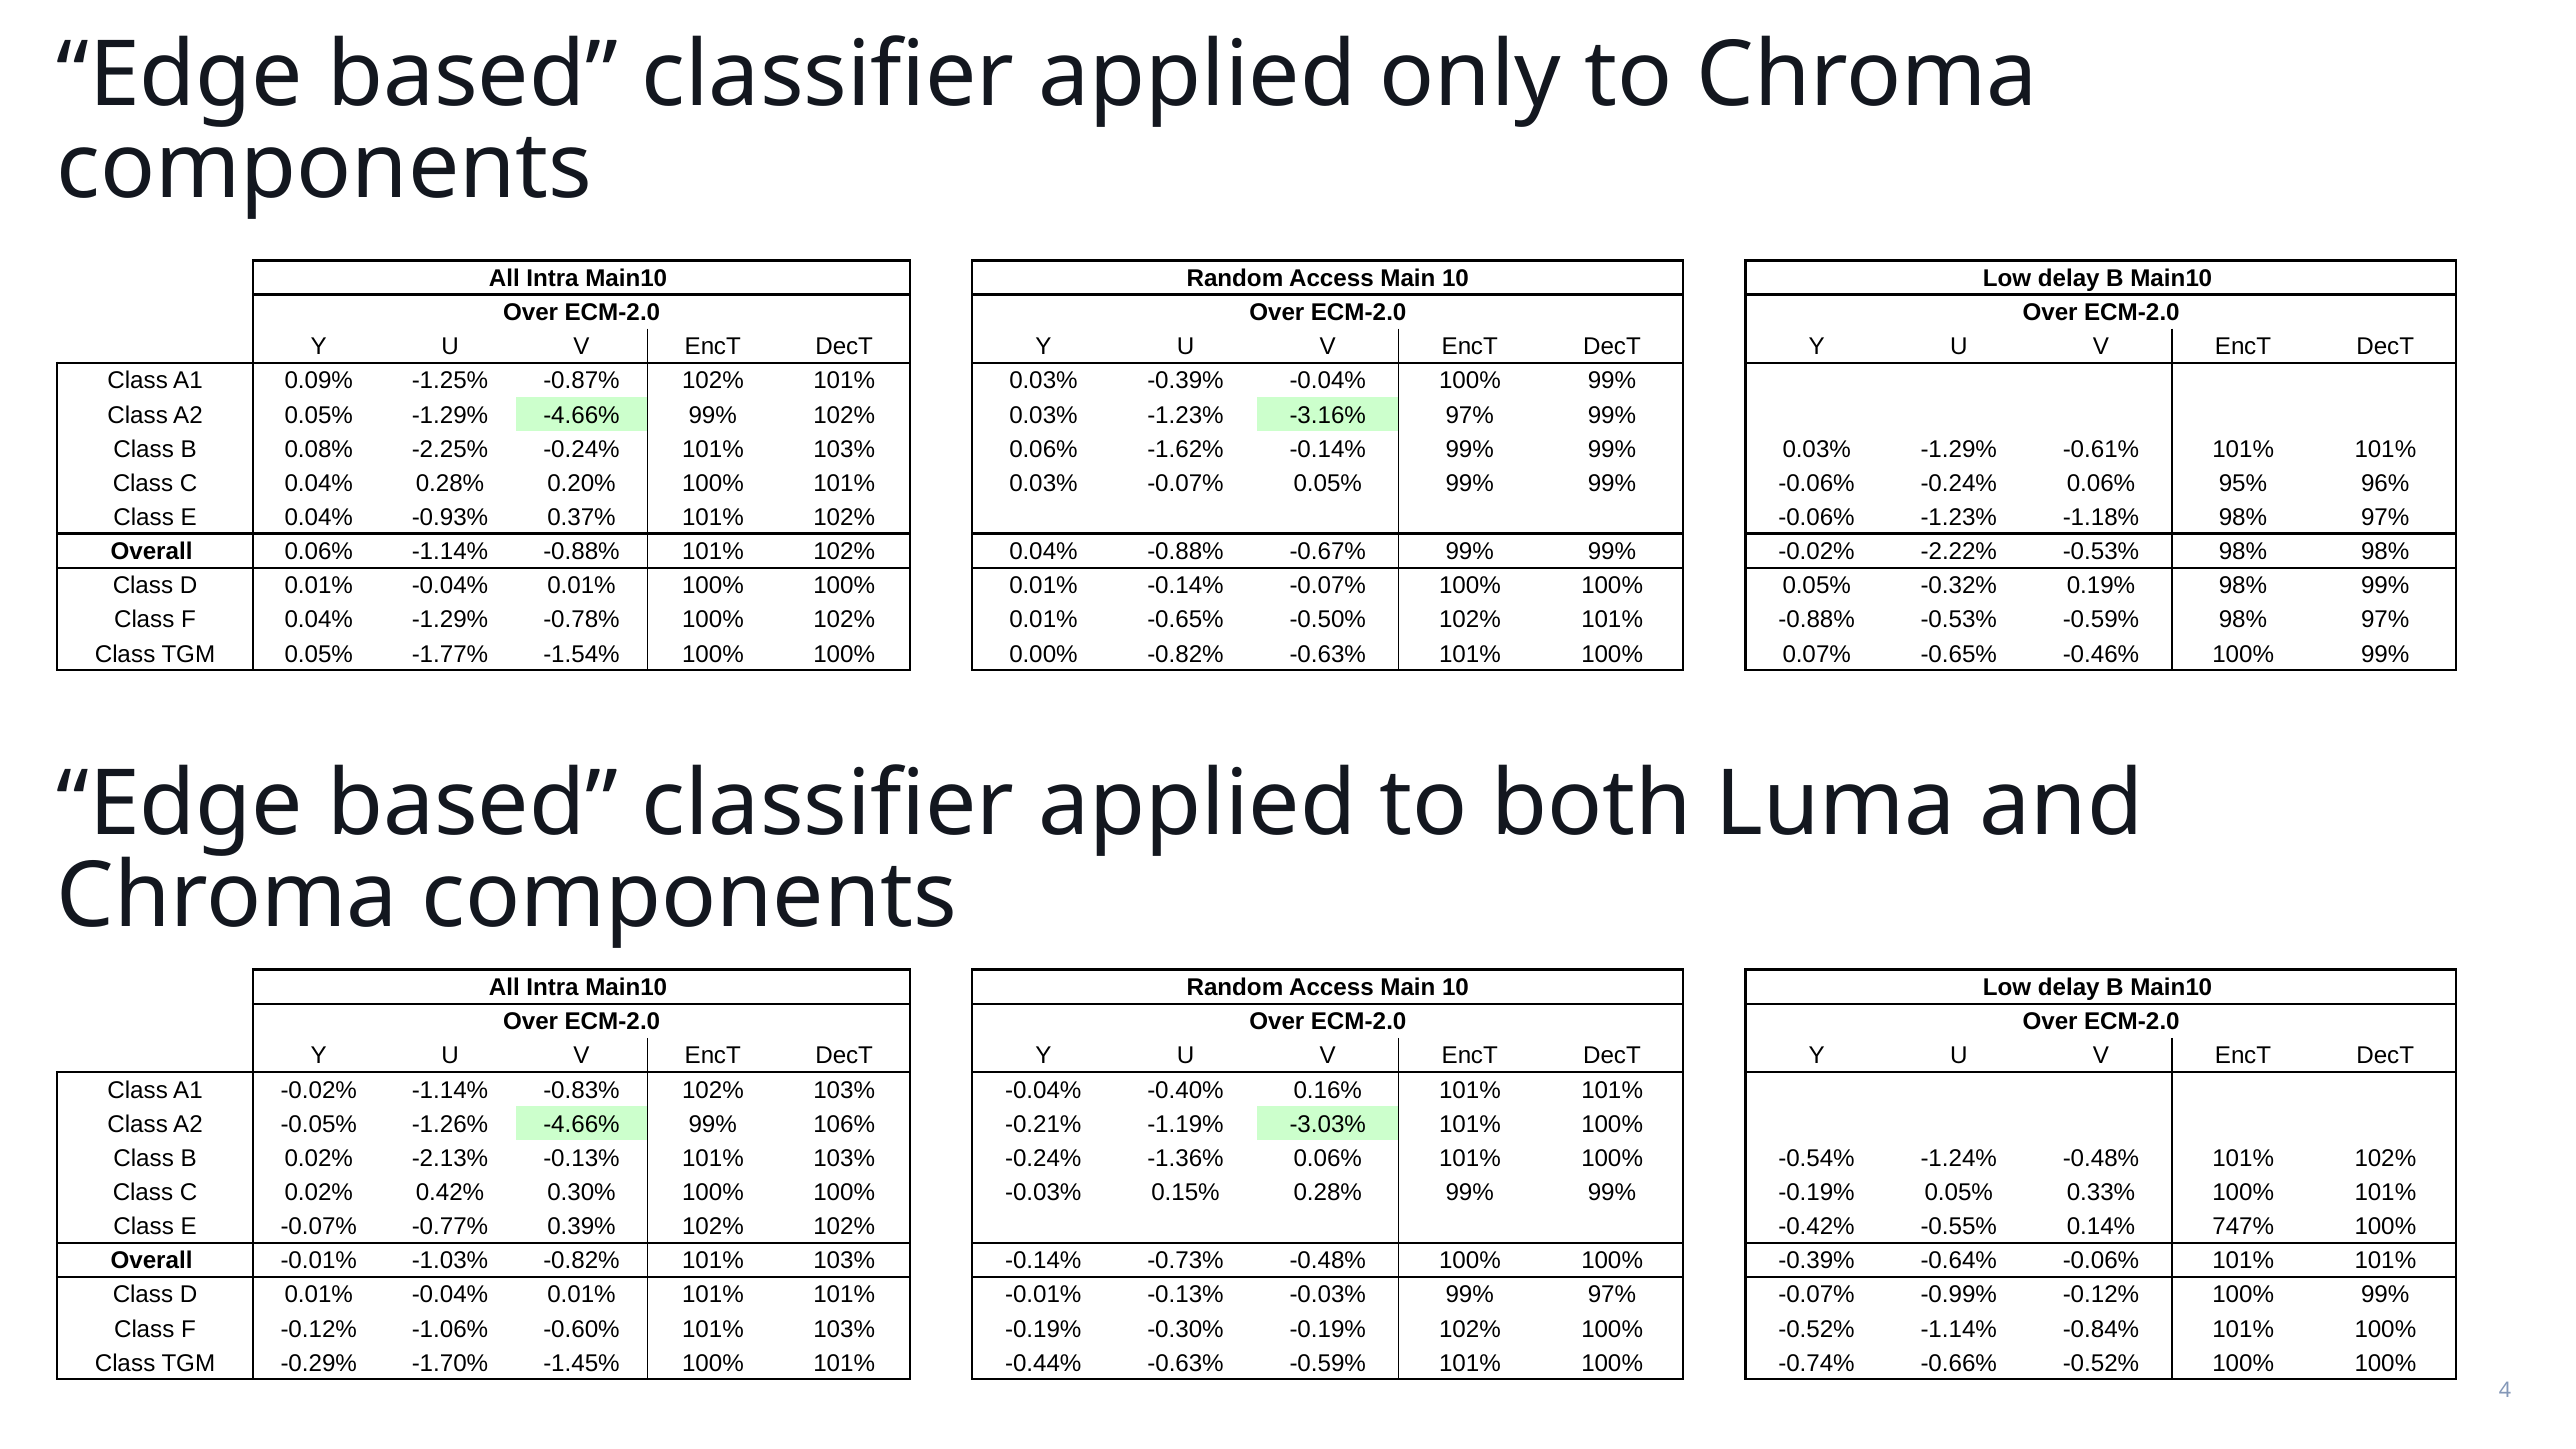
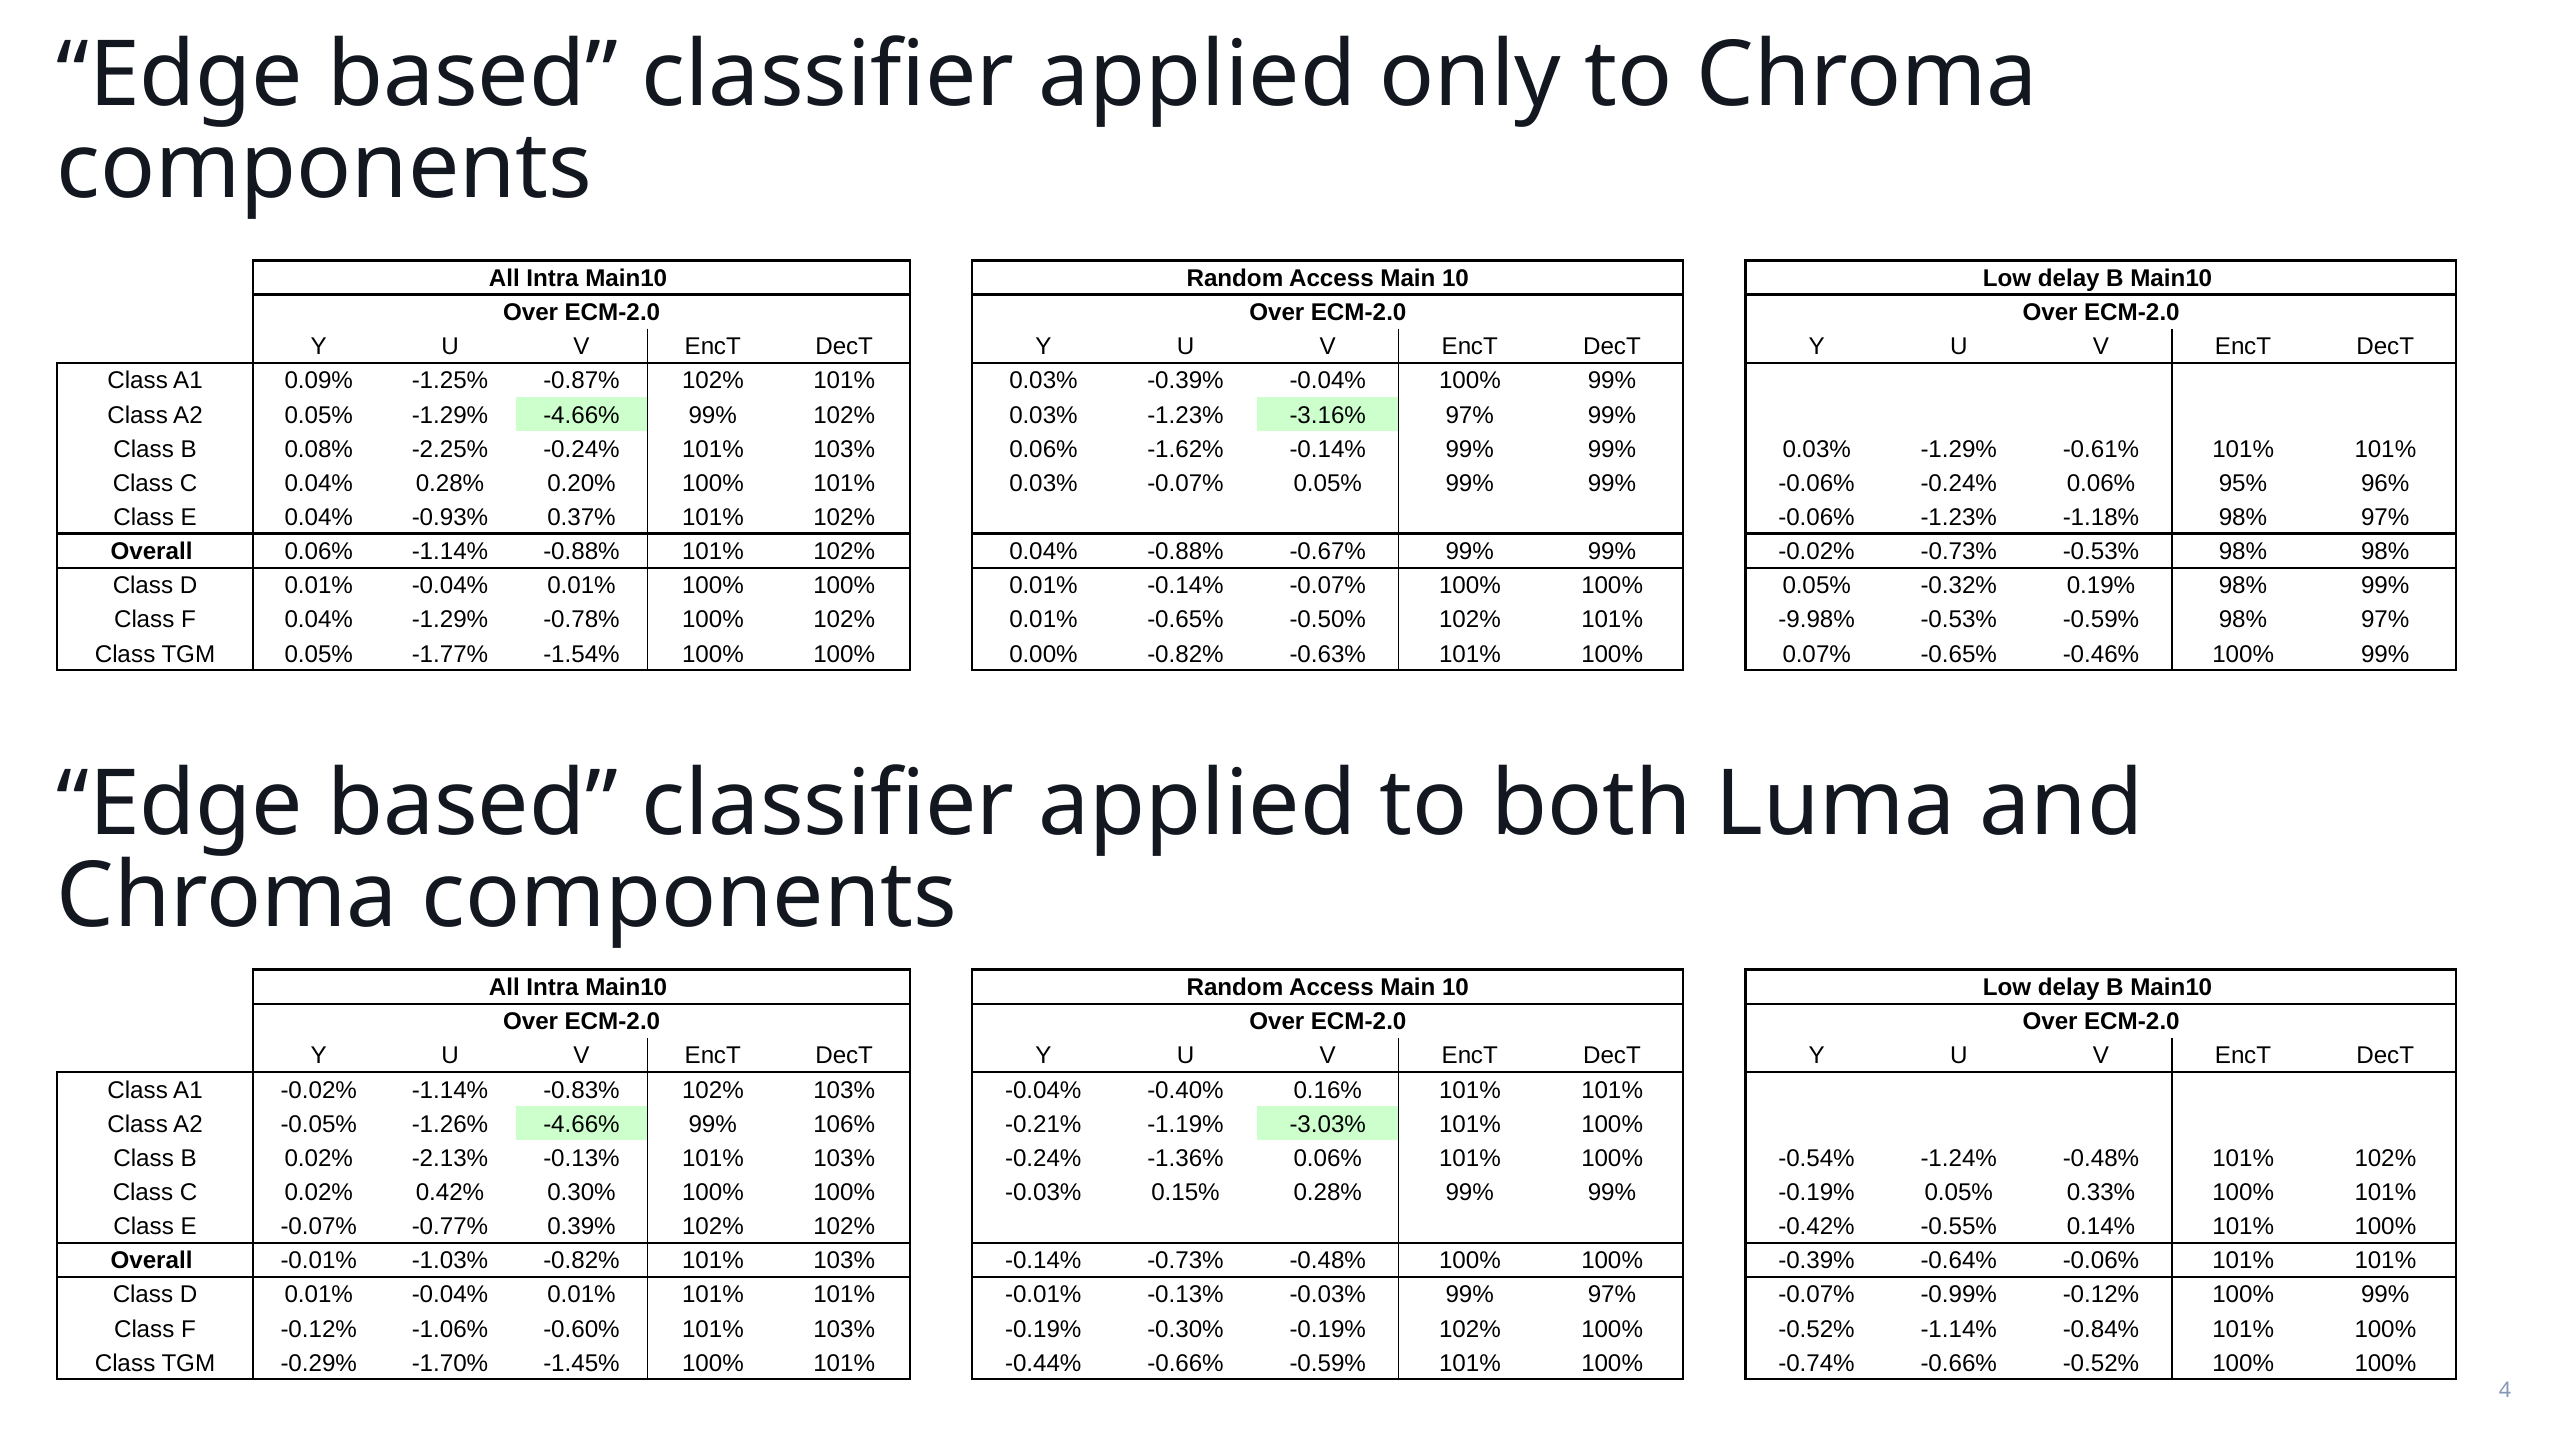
-0.02% -2.22%: -2.22% -> -0.73% (1959, 552)
-0.88%: -0.88% -> -9.98% (1817, 620)
0.14% 747%: 747% -> 101% (2243, 1227)
-0.44% -0.63%: -0.63% -> -0.66% (1186, 1363)
